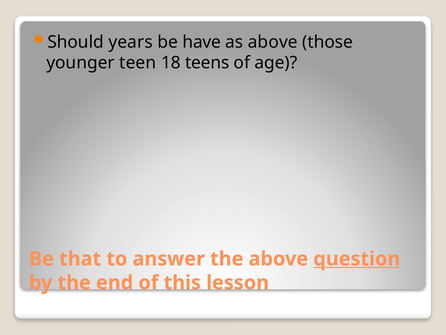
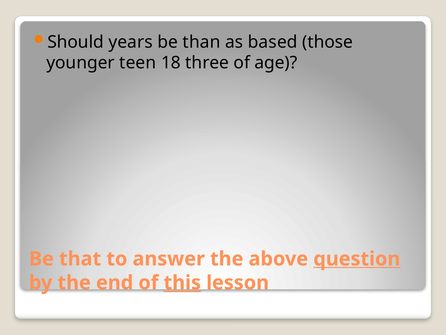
have: have -> than (202, 42)
as above: above -> based (273, 42)
teens: teens -> three (207, 63)
this underline: none -> present (182, 282)
